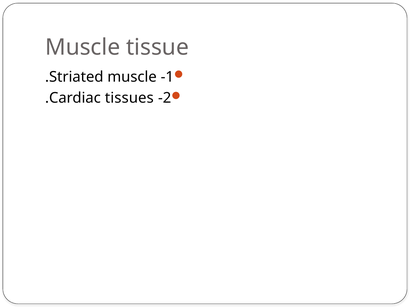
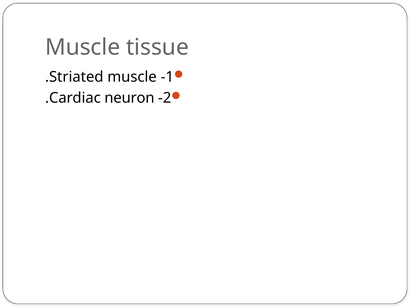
tissues: tissues -> neuron (129, 98)
